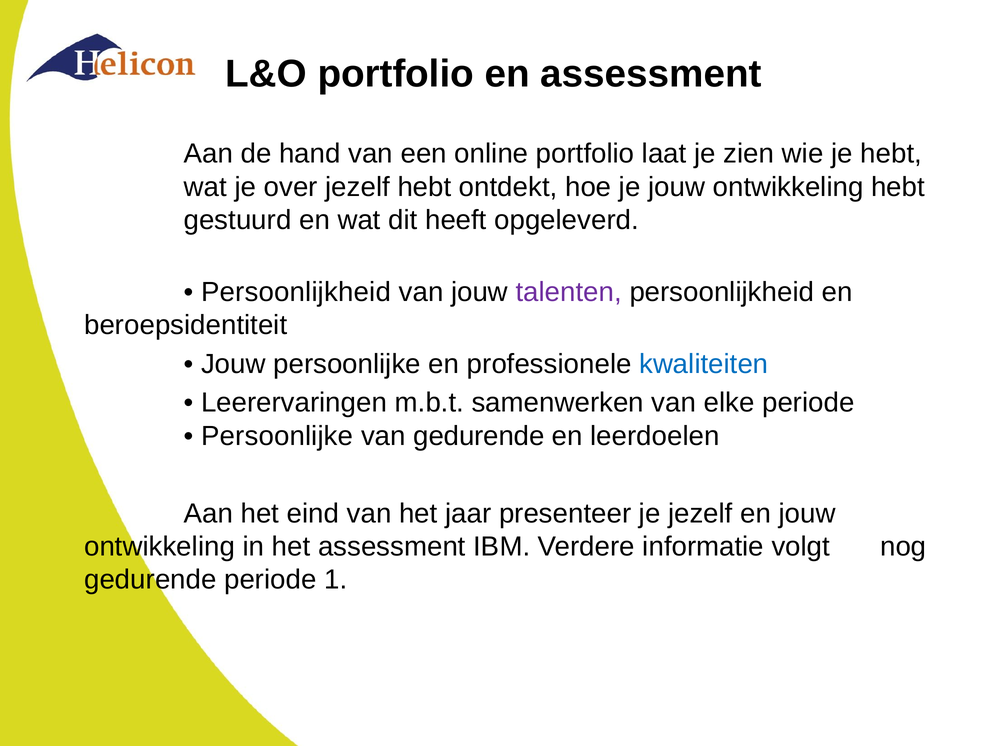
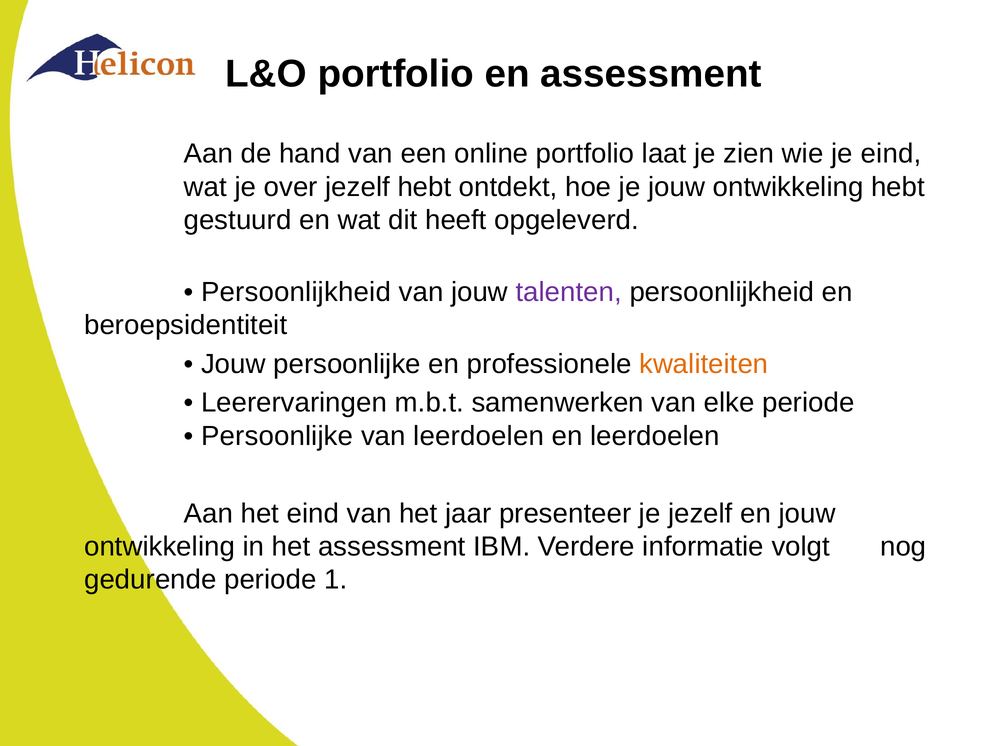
je hebt: hebt -> eind (891, 154)
kwaliteiten colour: blue -> orange (704, 364)
van gedurende: gedurende -> leerdoelen (479, 436)
